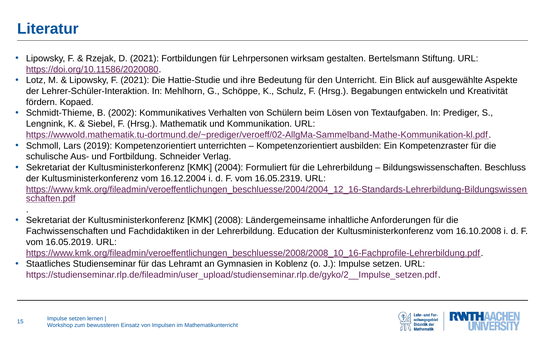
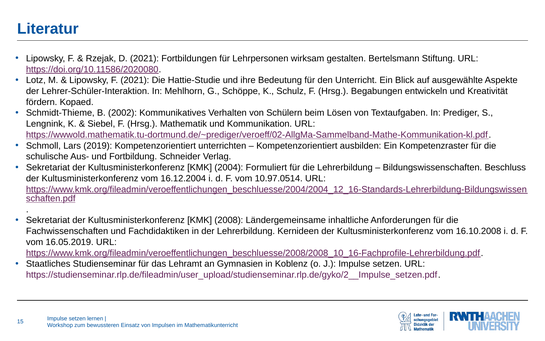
16.05.2319: 16.05.2319 -> 10.97.0514 (279, 178)
Education: Education -> Kernideen (298, 231)
